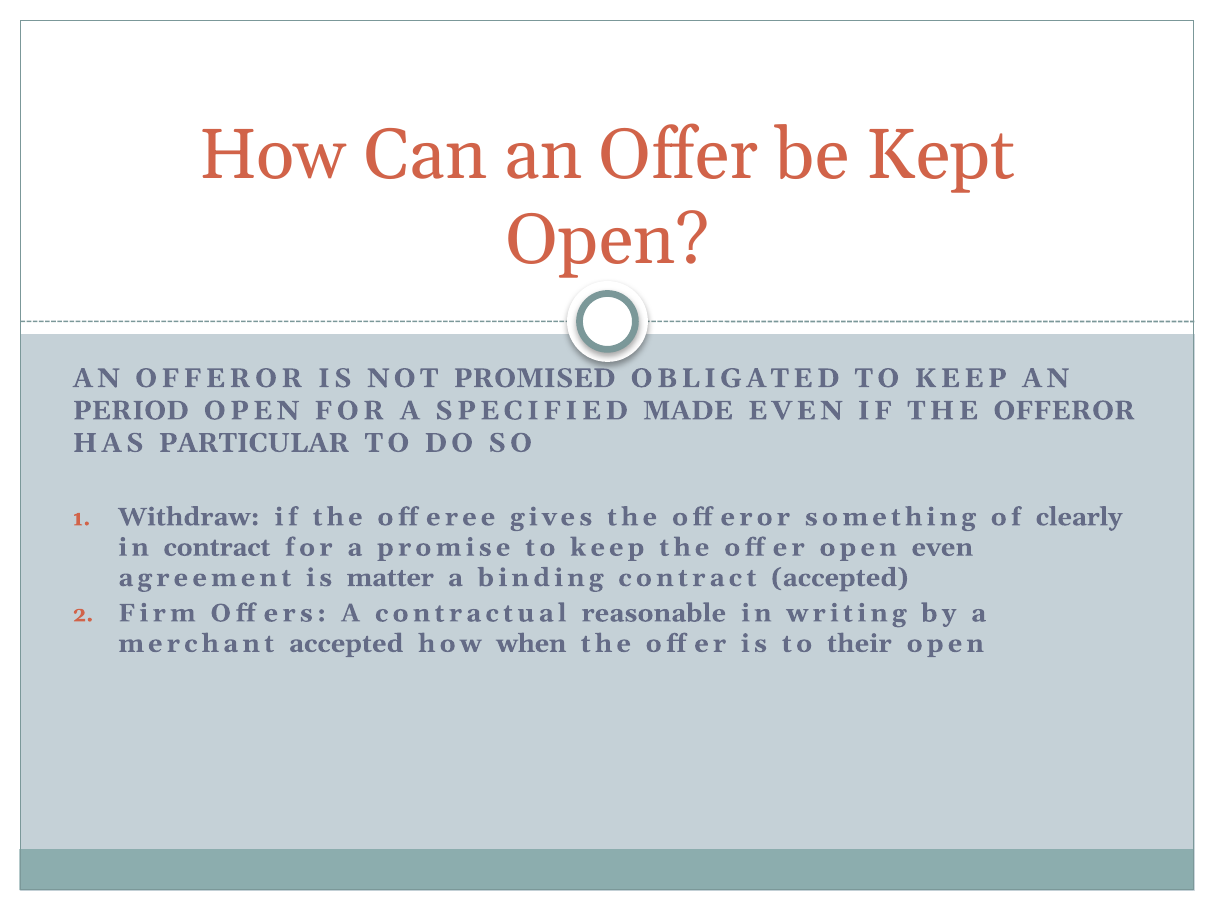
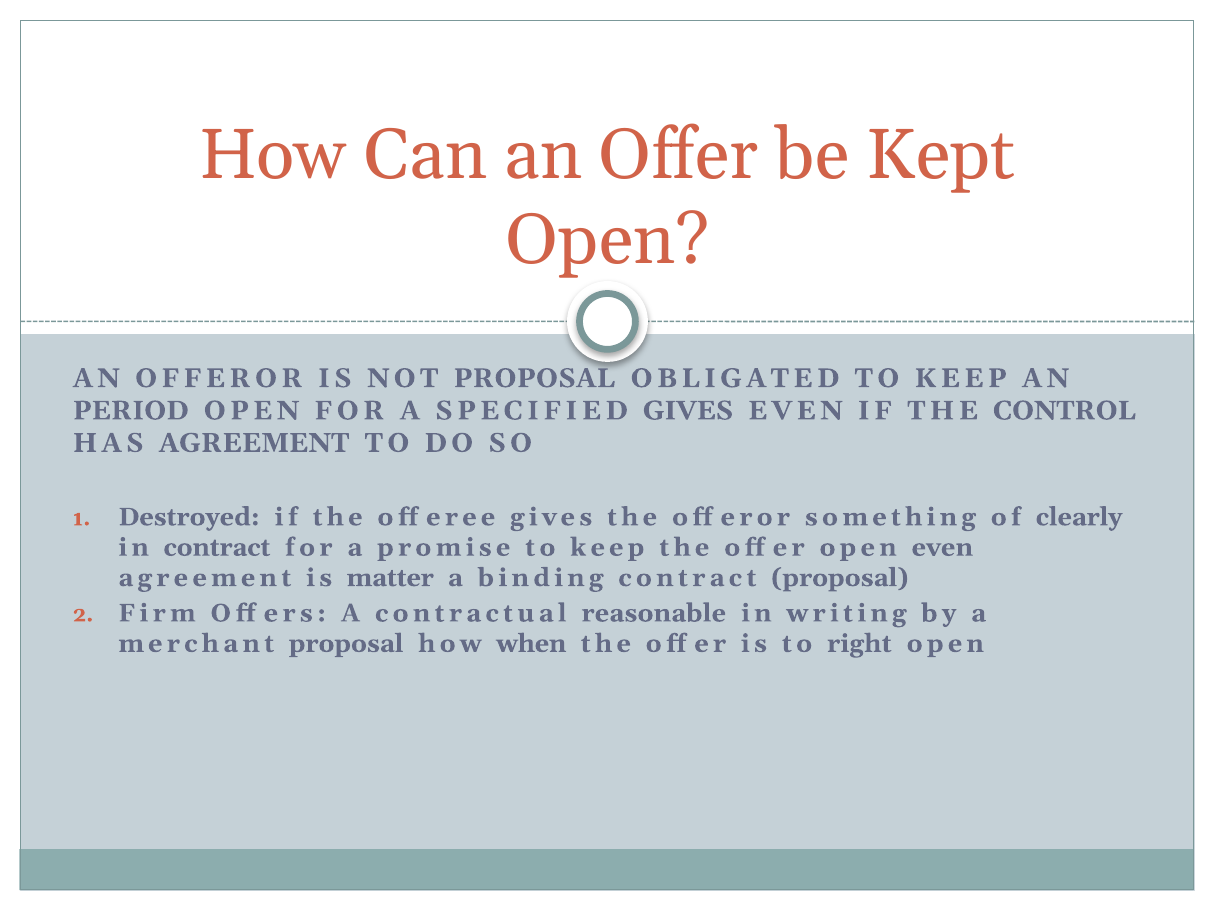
NOT PROMISED: PROMISED -> PROPOSAL (534, 378)
SPECIFIED MADE: MADE -> GIVES (688, 411)
THE OFFEROR: OFFEROR -> CONTROL (1064, 411)
HAS PARTICULAR: PARTICULAR -> AGREEMENT (254, 443)
Withdraw: Withdraw -> Destroyed (189, 517)
contract accepted: accepted -> proposal (840, 578)
merchant accepted: accepted -> proposal (346, 644)
their: their -> right (859, 644)
